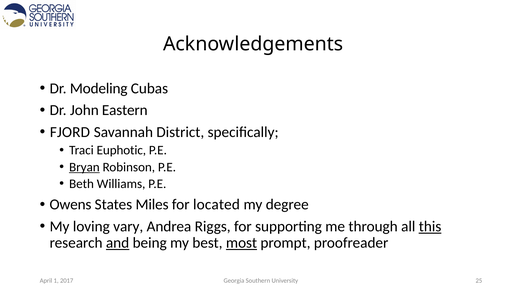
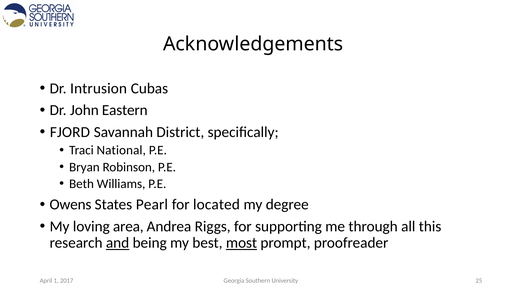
Modeling: Modeling -> Intrusion (99, 88)
Euphotic: Euphotic -> National (121, 150)
Bryan underline: present -> none (84, 167)
Miles: Miles -> Pearl (152, 204)
vary: vary -> area (128, 226)
this underline: present -> none (430, 226)
